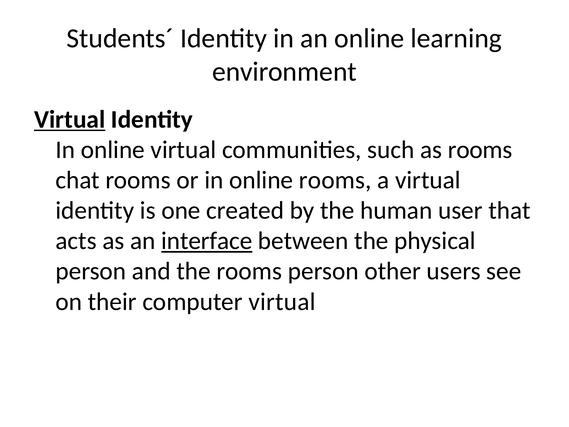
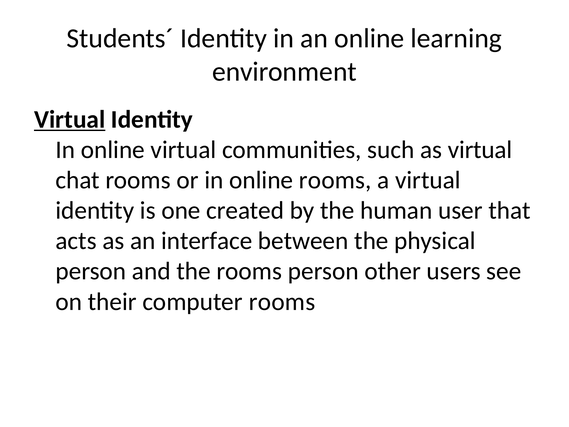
as rooms: rooms -> virtual (480, 150)
interface underline: present -> none (207, 241)
computer virtual: virtual -> rooms (282, 301)
